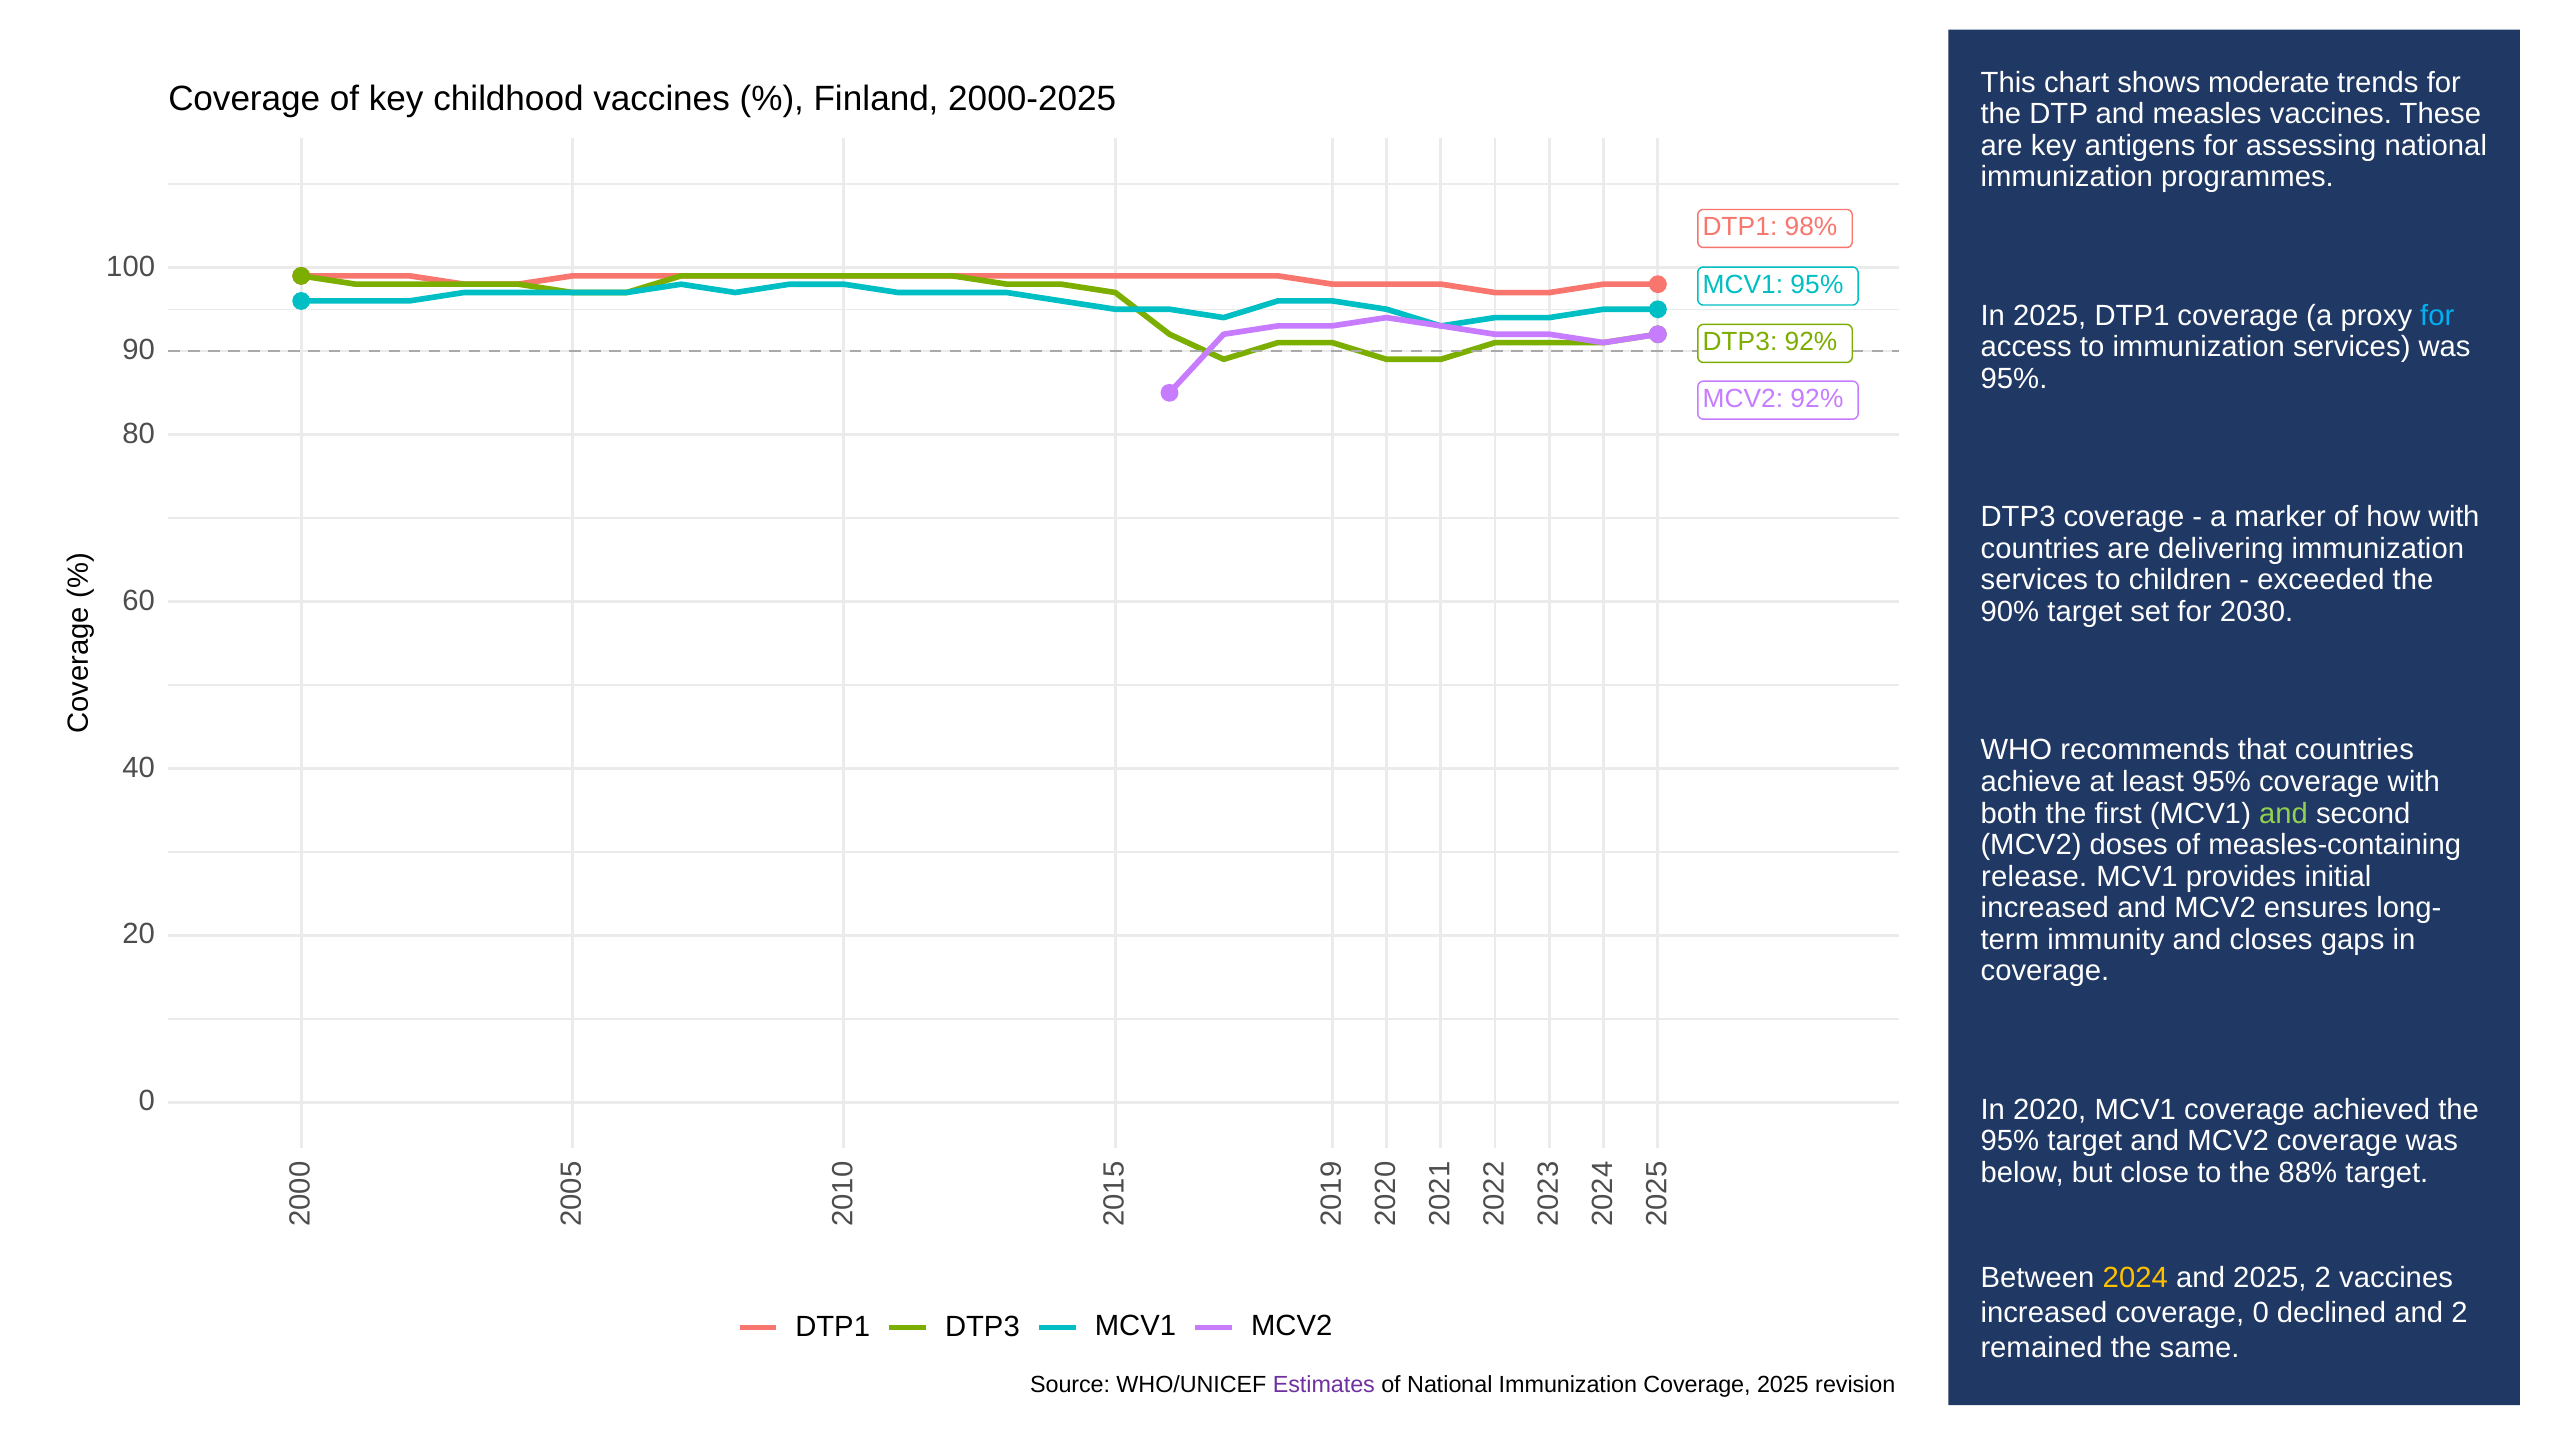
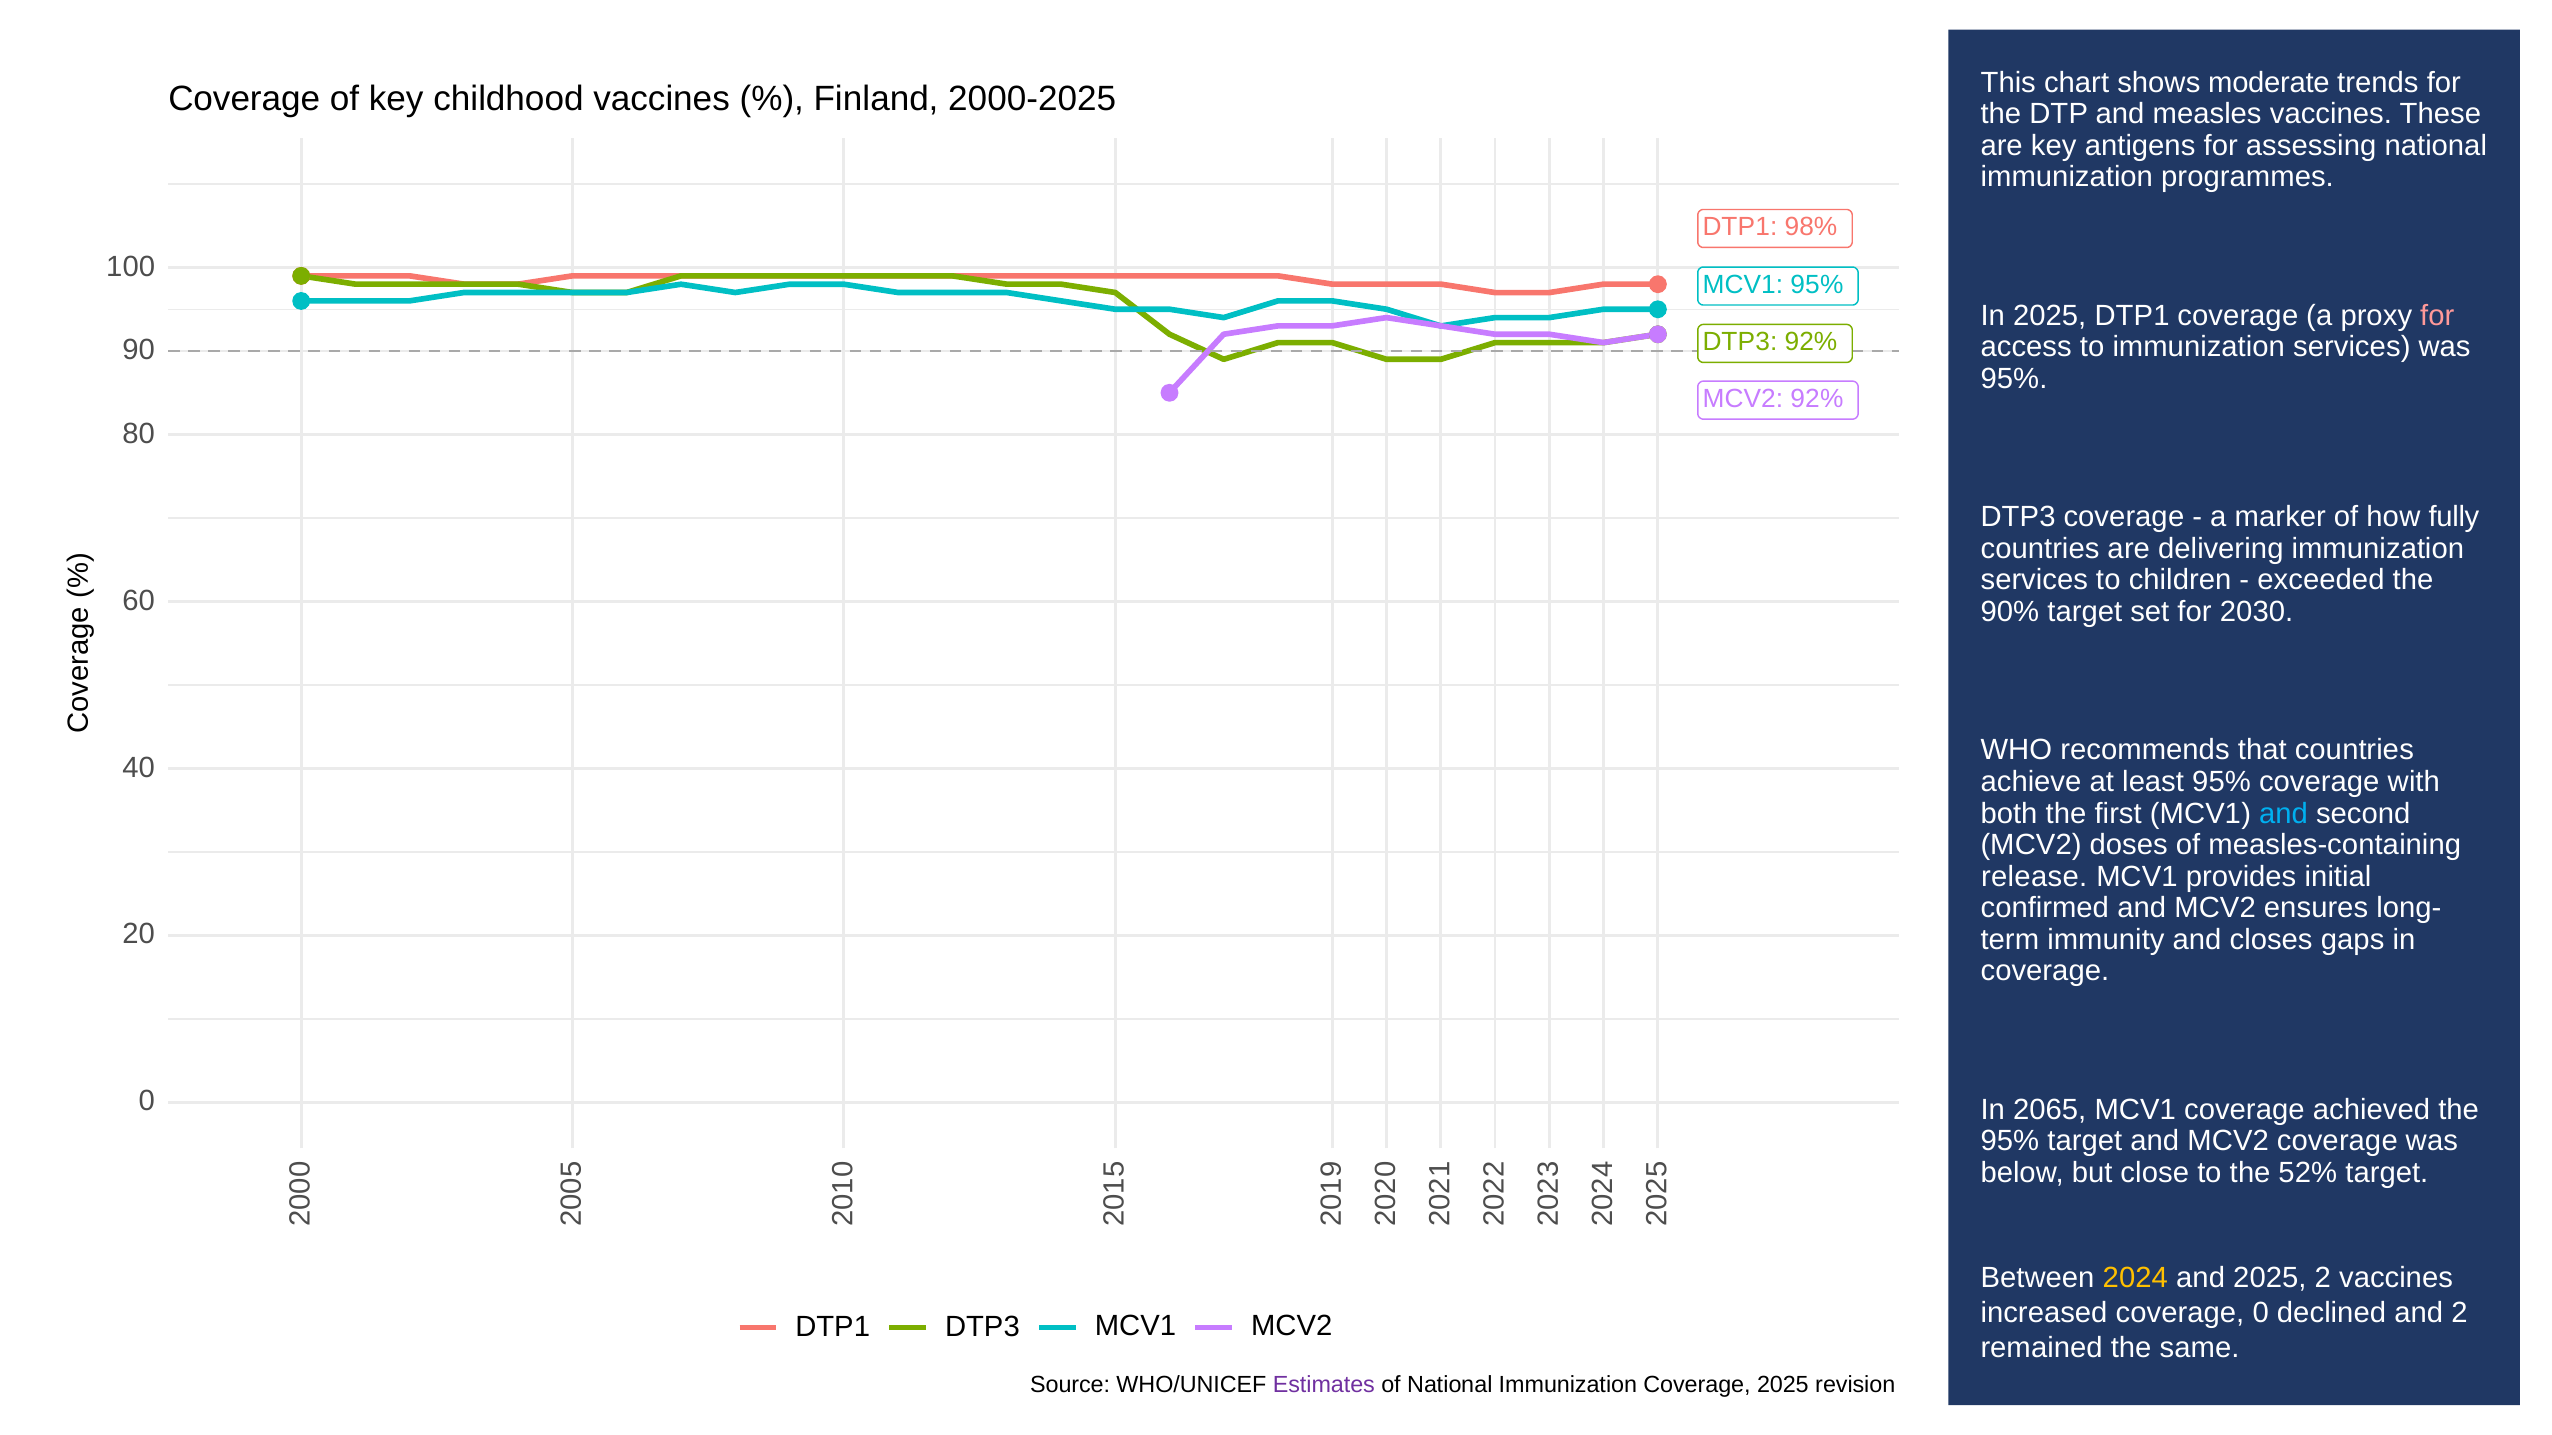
for colour: light blue -> pink (2437, 316)
how with: with -> fully (2454, 517)
and colour: light green -> light blue (2283, 814)
increased: increased -> confirmed (2045, 908)
2020: 2020 -> 2065 (2050, 1110)
88%: 88% -> 52% (2308, 1173)
